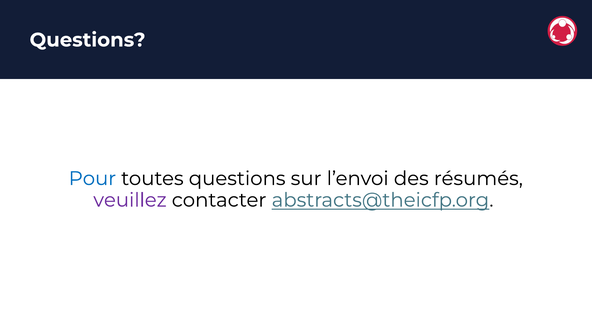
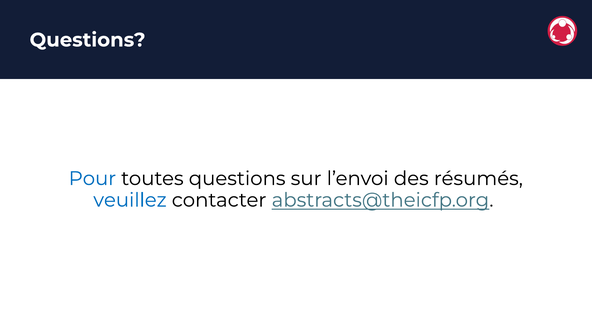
veuillez colour: purple -> blue (130, 200)
